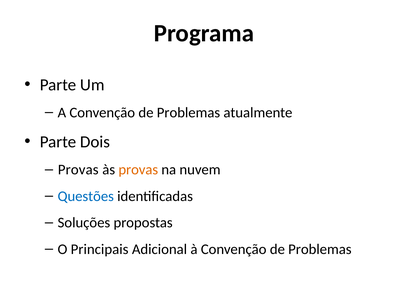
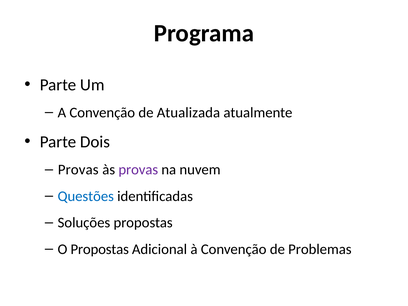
A Convenção de Problemas: Problemas -> Atualizada (188, 113)
provas colour: orange -> purple (138, 170)
O Principais: Principais -> Propostas (100, 249)
